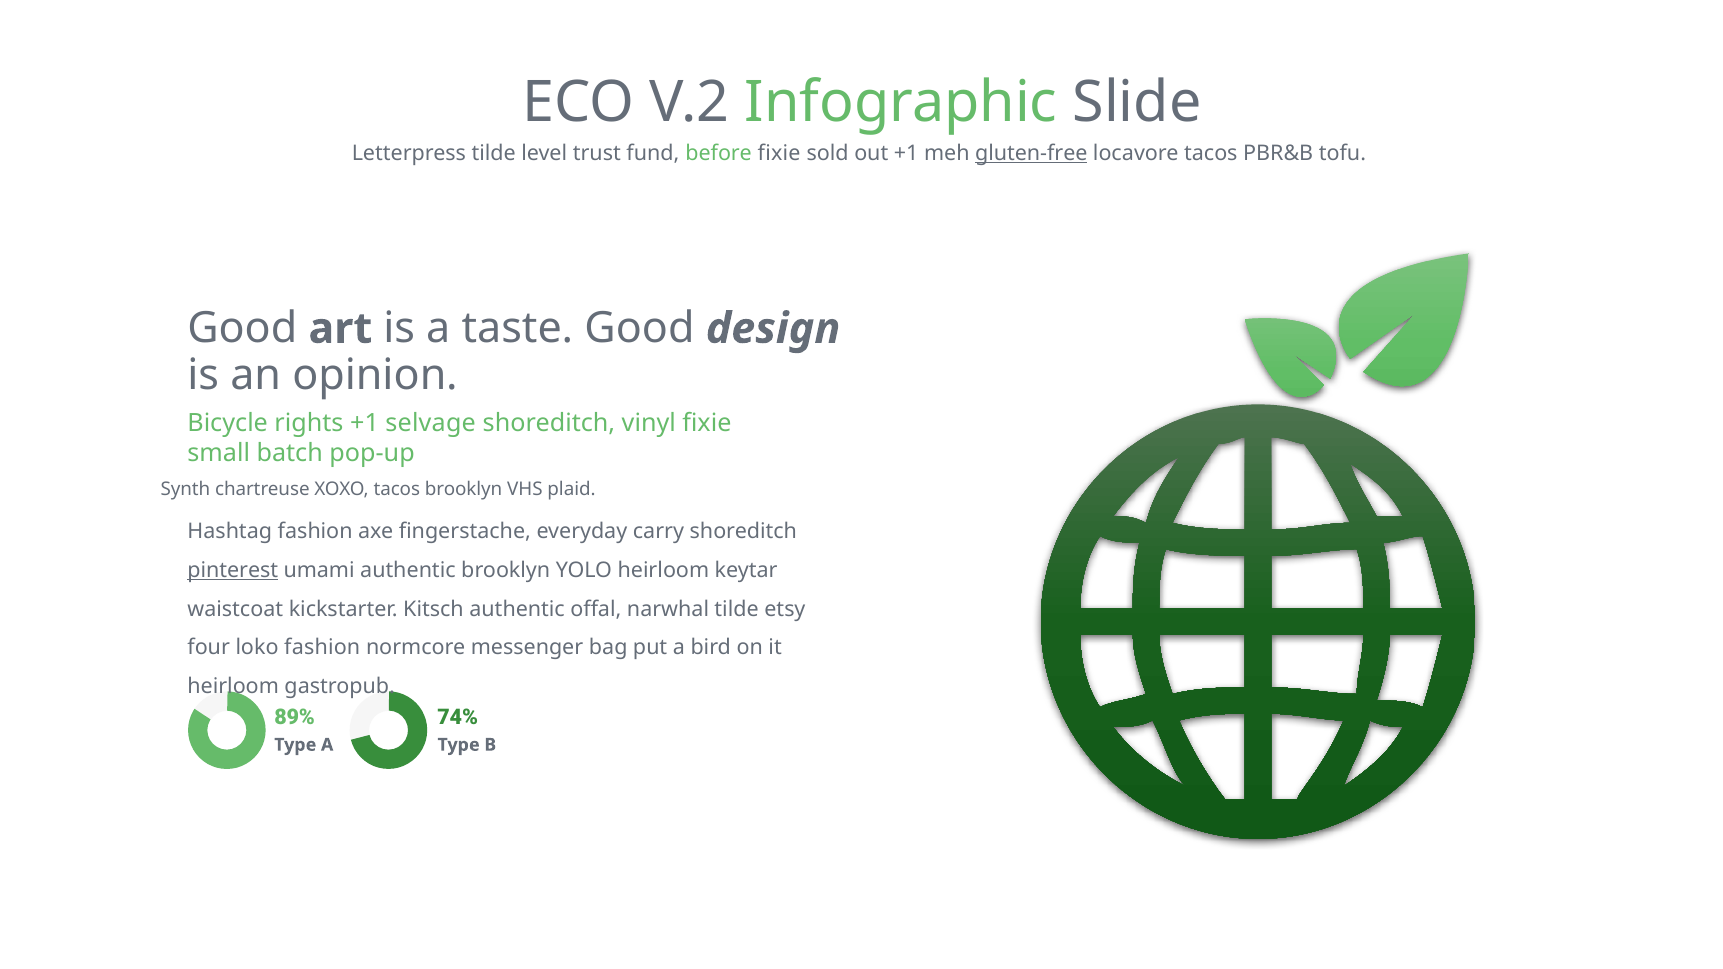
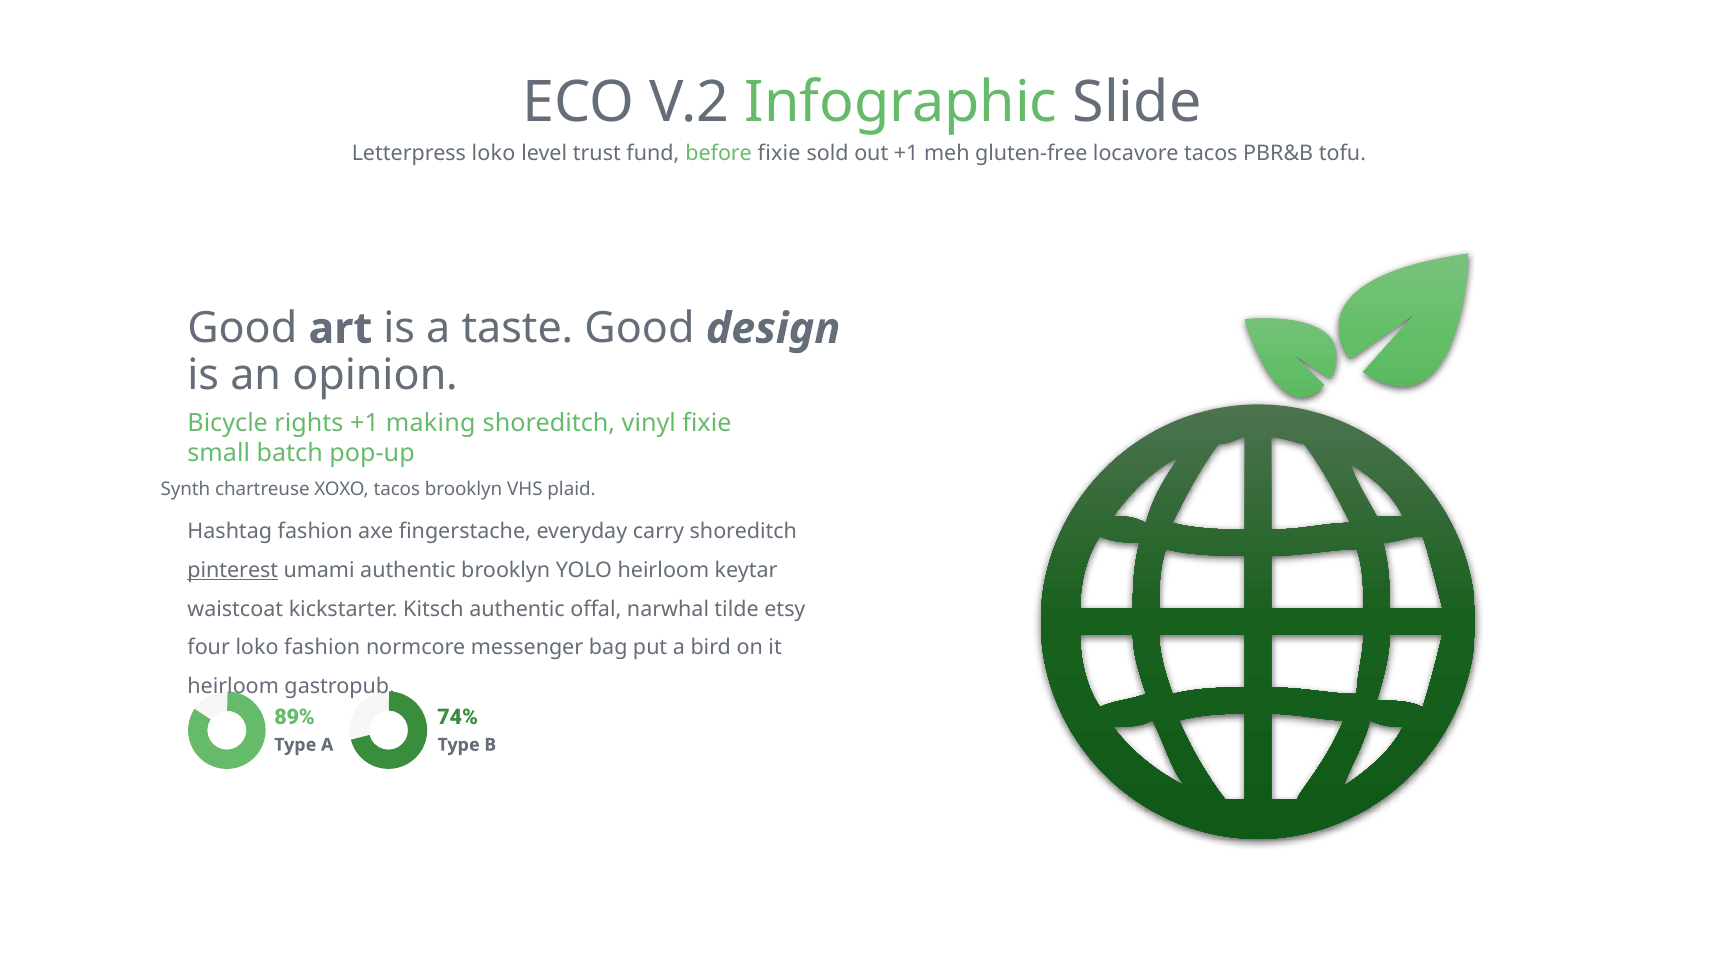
Letterpress tilde: tilde -> loko (494, 153)
gluten-free underline: present -> none (1031, 153)
selvage: selvage -> making (431, 423)
